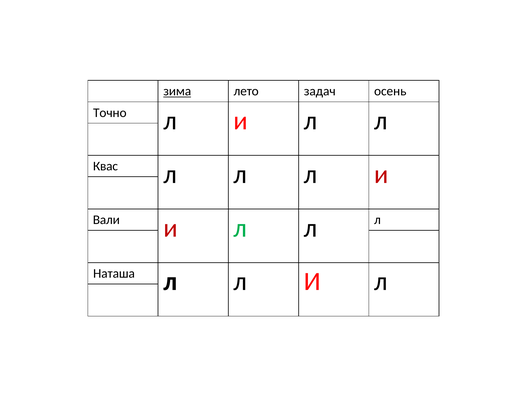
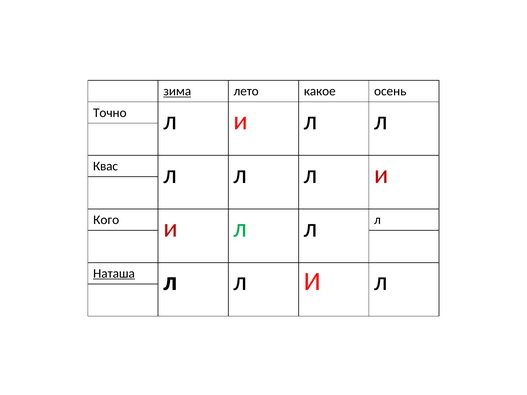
задач: задач -> какое (320, 91)
Вали: Вали -> Кого (106, 220)
Наташа underline: none -> present (114, 274)
